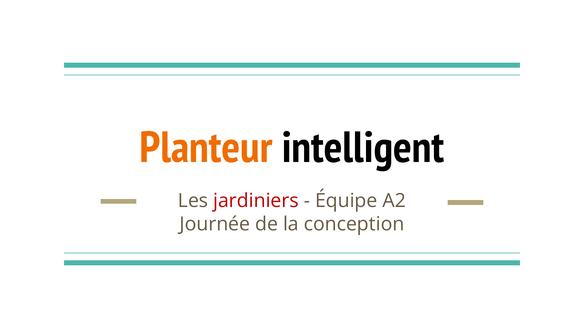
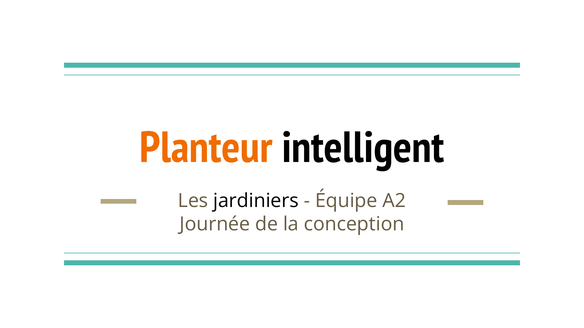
jardiniers colour: red -> black (256, 201)
